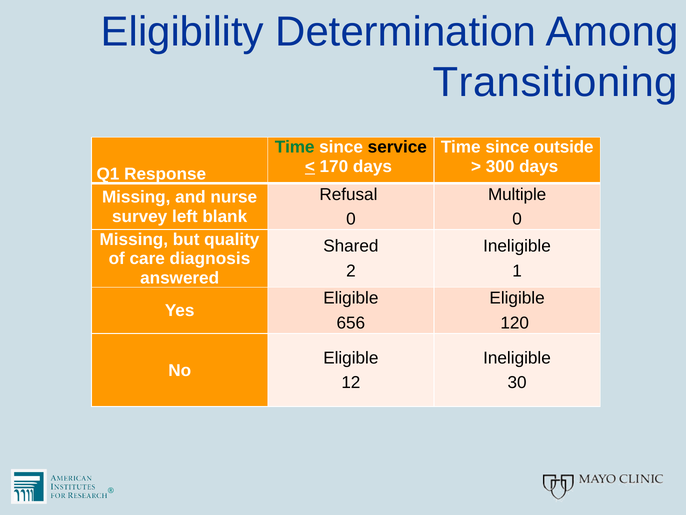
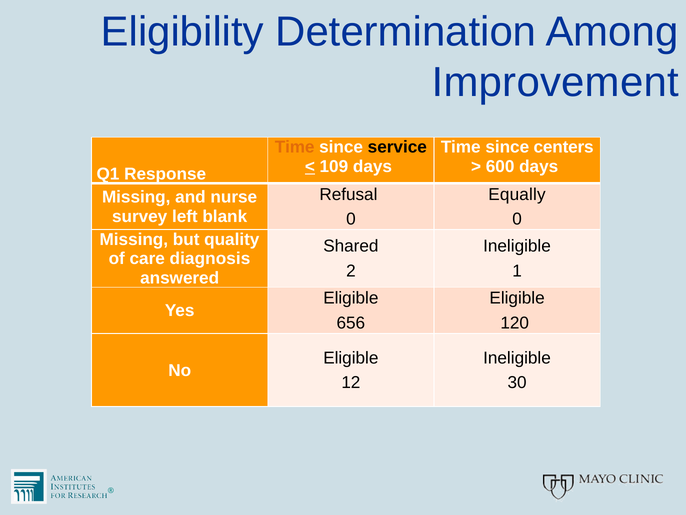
Transitioning: Transitioning -> Improvement (555, 82)
Time colour: green -> orange (295, 147)
outside: outside -> centers (564, 147)
170: 170 -> 109 (334, 166)
300: 300 -> 600 (500, 166)
Multiple: Multiple -> Equally (517, 194)
